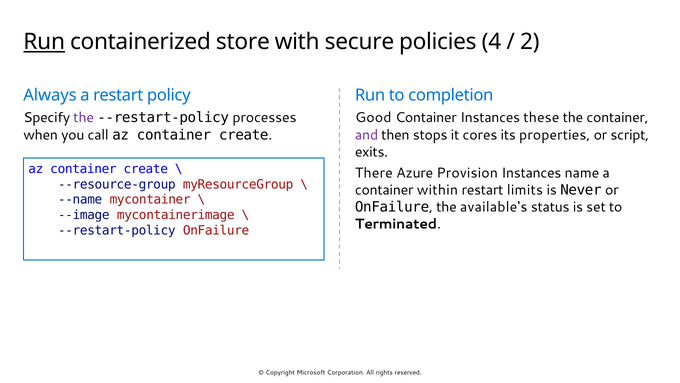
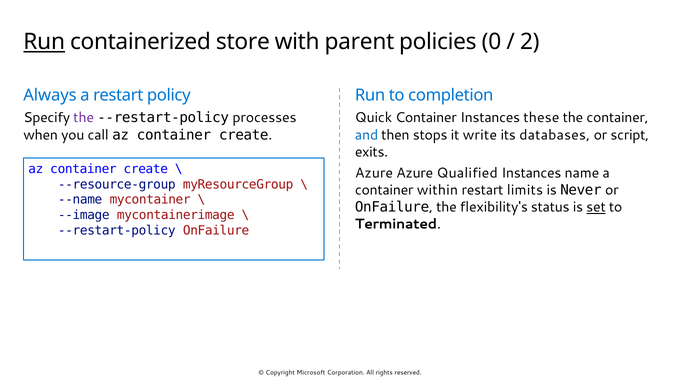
secure: secure -> parent (359, 42)
4: 4 -> 0 (492, 42)
Good: Good -> Quick (374, 118)
and colour: purple -> blue (367, 135)
cores: cores -> write (480, 135)
properties: properties -> databases (555, 135)
There: There -> Azure (374, 173)
Provision: Provision -> Qualified (467, 173)
available's: available's -> flexibility's (494, 207)
set underline: none -> present (596, 207)
